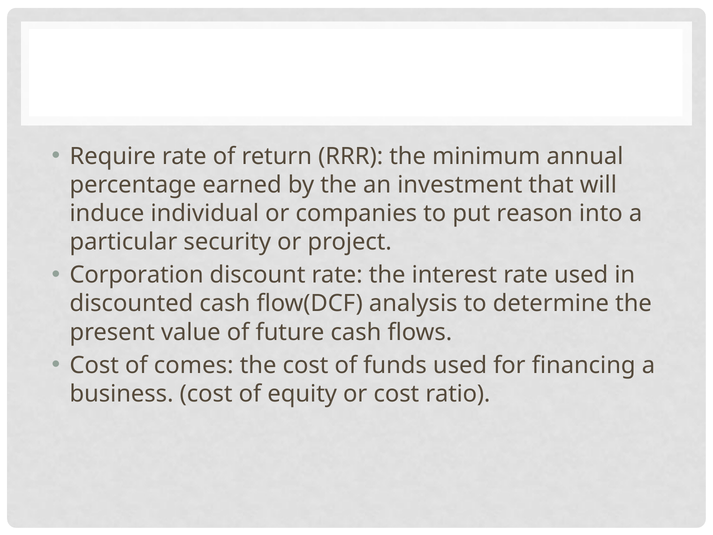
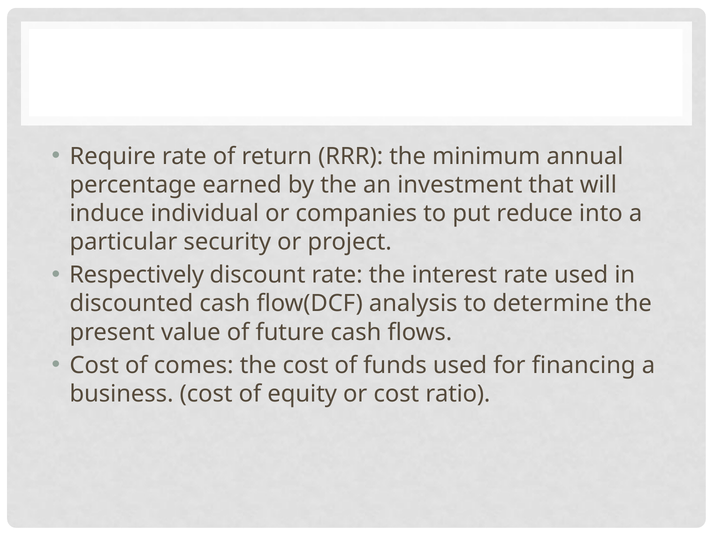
reason: reason -> reduce (535, 213)
Corporation: Corporation -> Respectively (137, 275)
